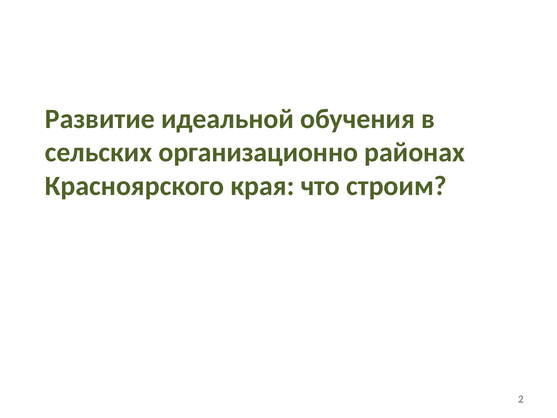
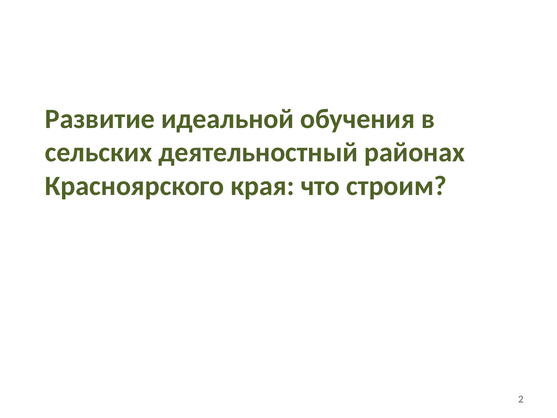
организационно: организационно -> деятельностный (258, 152)
